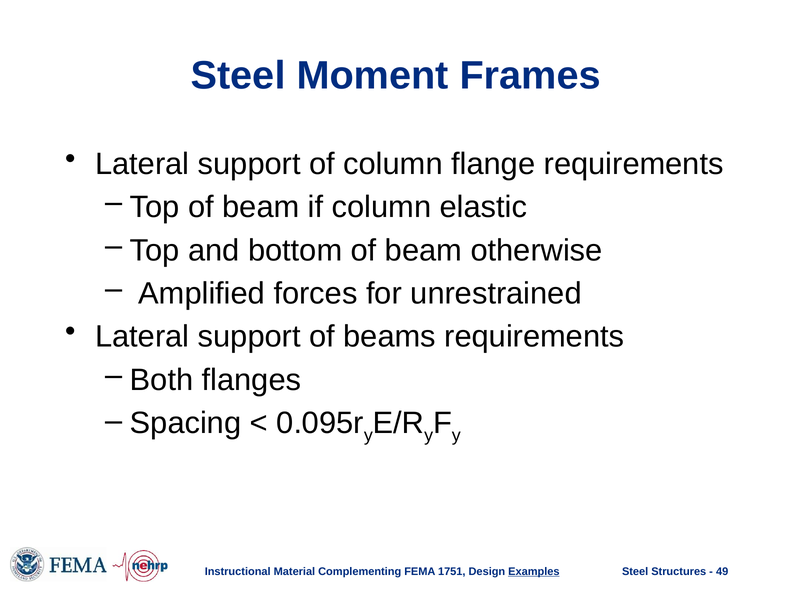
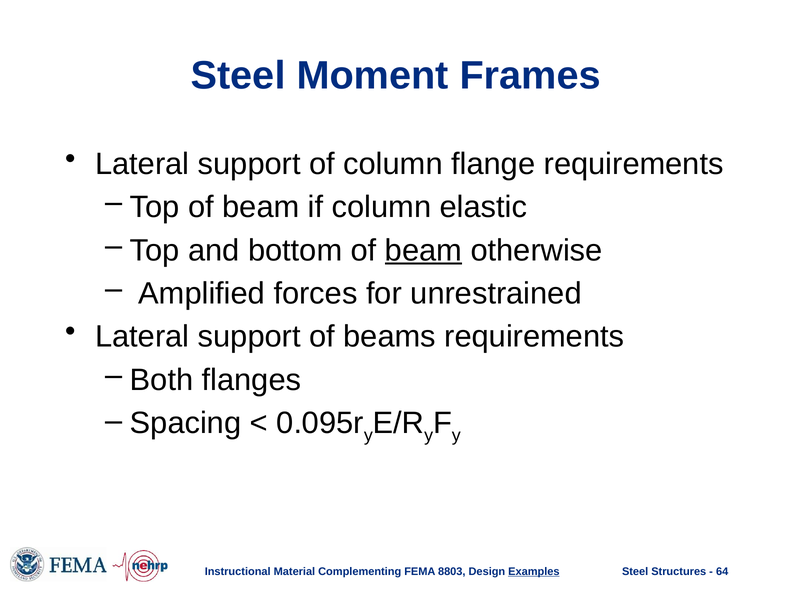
beam underline: none -> present (424, 251)
1751: 1751 -> 8803 (452, 572)
49: 49 -> 64 (722, 572)
